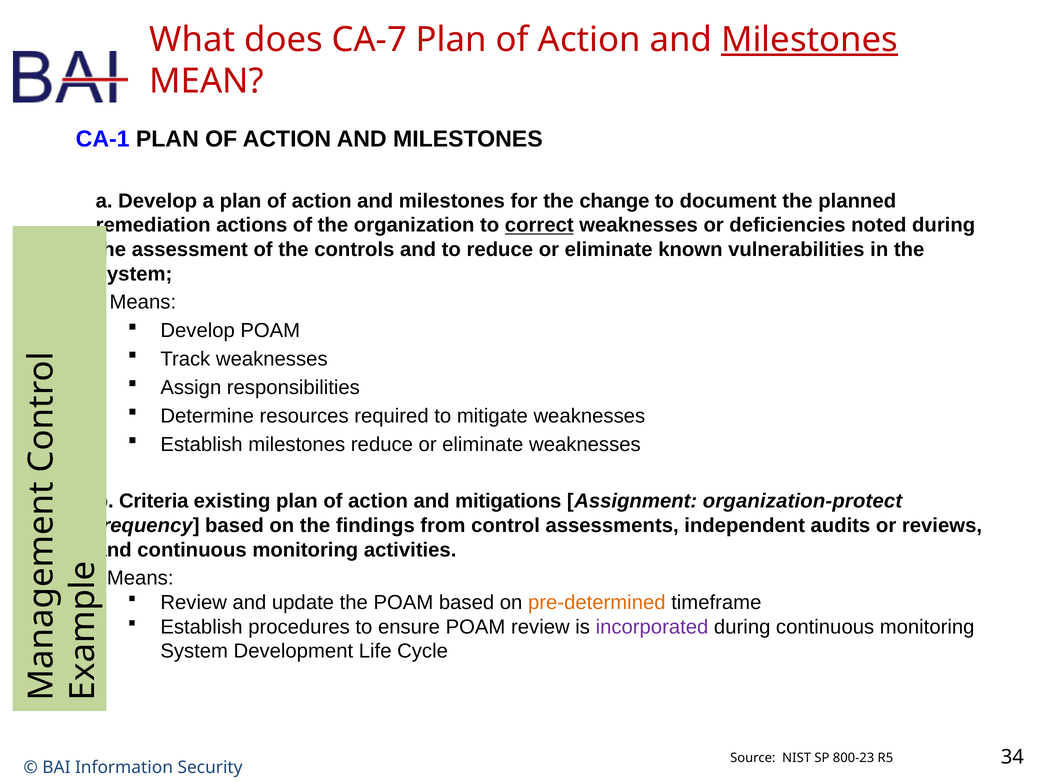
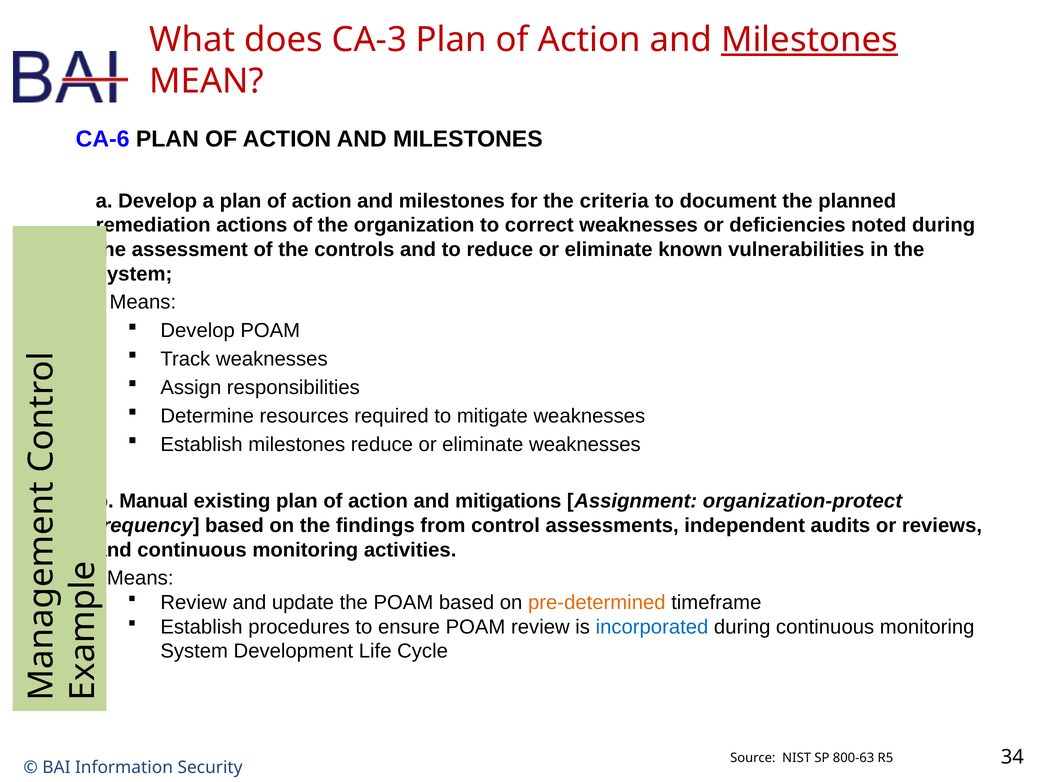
CA-7: CA-7 -> CA-3 (369, 40)
CA-1: CA-1 -> CA-6 (103, 139)
change: change -> criteria (614, 201)
correct underline: present -> none (539, 225)
Criteria: Criteria -> Manual (154, 501)
incorporated colour: purple -> blue (652, 627)
800-23: 800-23 -> 800-63 (854, 757)
